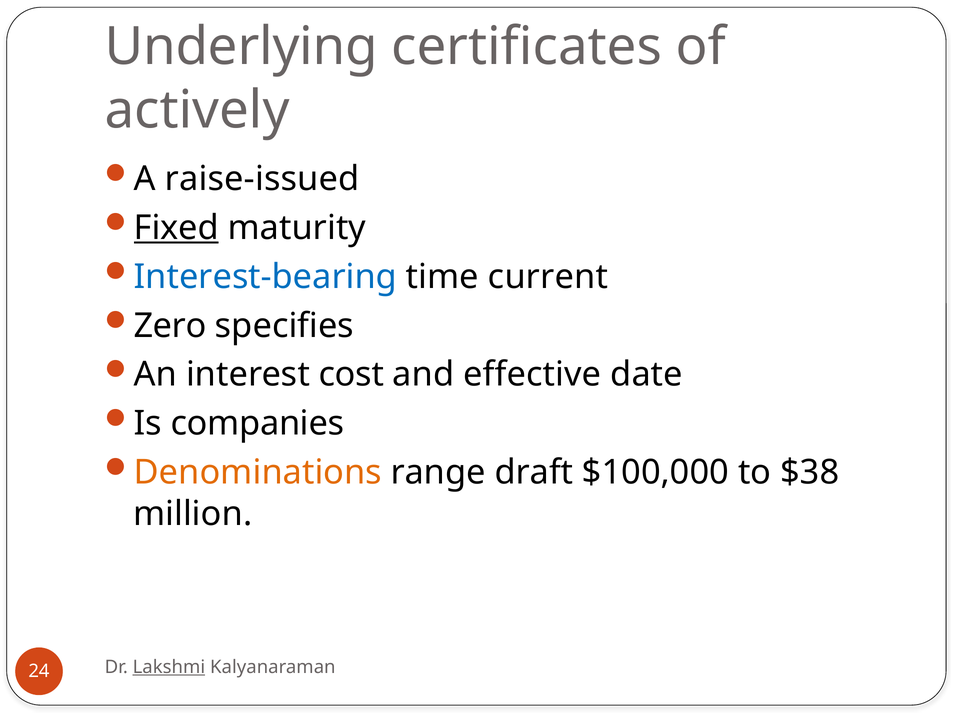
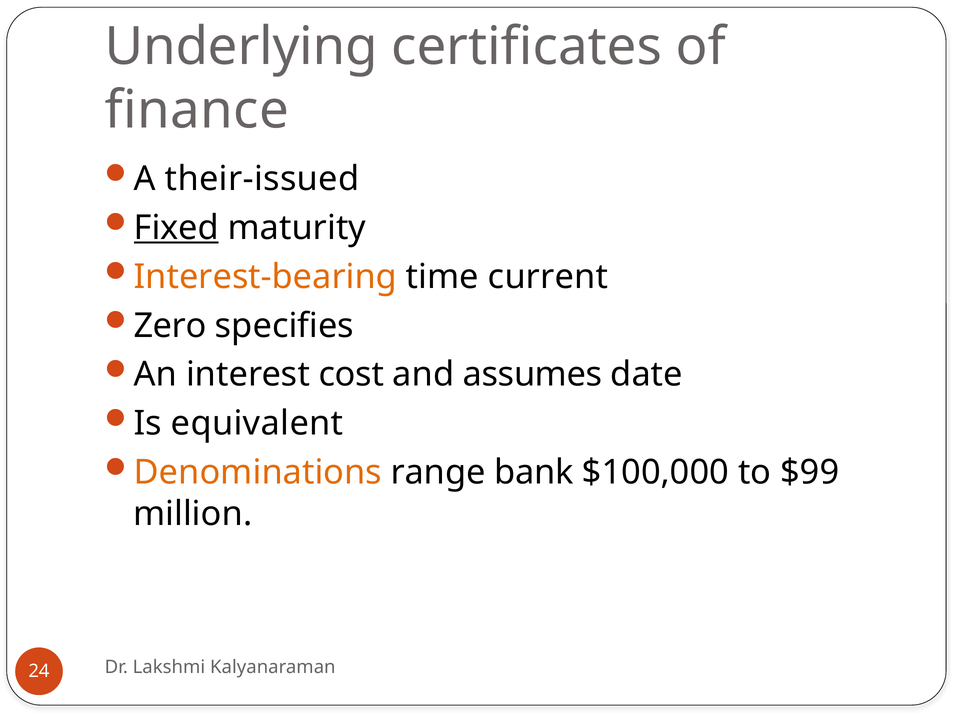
actively: actively -> finance (197, 110)
raise-issued: raise-issued -> their-issued (262, 179)
Interest-bearing colour: blue -> orange (265, 277)
effective: effective -> assumes (533, 374)
companies: companies -> equivalent (257, 423)
draft: draft -> bank (534, 472)
$38: $38 -> $99 (810, 472)
Lakshmi underline: present -> none (169, 667)
